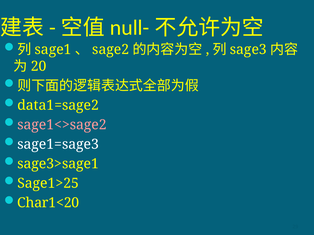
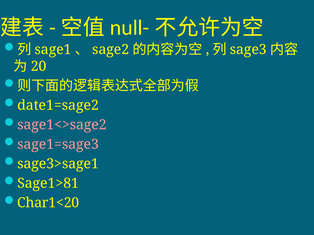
data1=sage2: data1=sage2 -> date1=sage2 (58, 105)
sage1=sage3 colour: white -> pink (58, 144)
Sage1>25: Sage1>25 -> Sage1>81 (48, 184)
